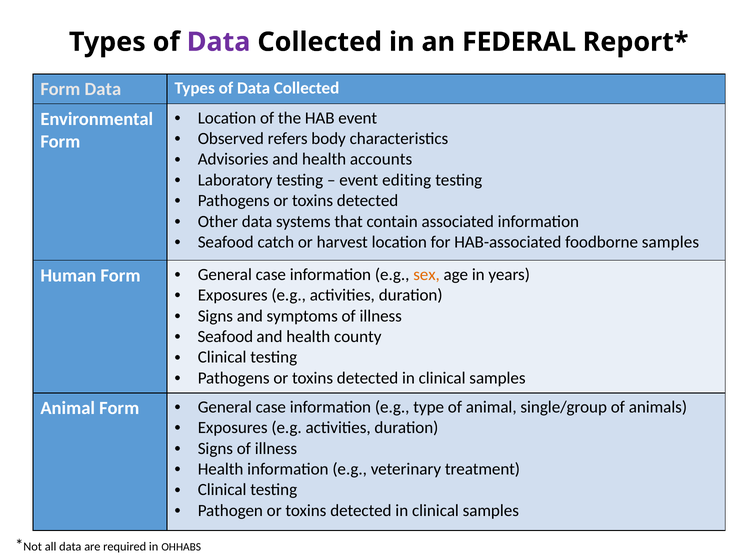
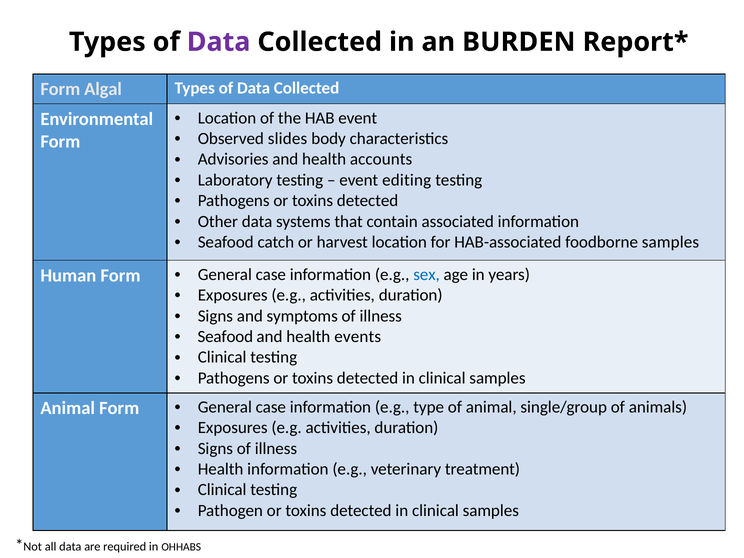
FEDERAL: FEDERAL -> BURDEN (519, 42)
Form Data: Data -> Algal (103, 89)
refers: refers -> slides (288, 139)
sex colour: orange -> blue (427, 274)
county: county -> events (358, 337)
